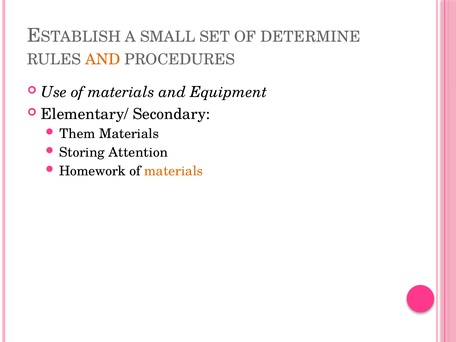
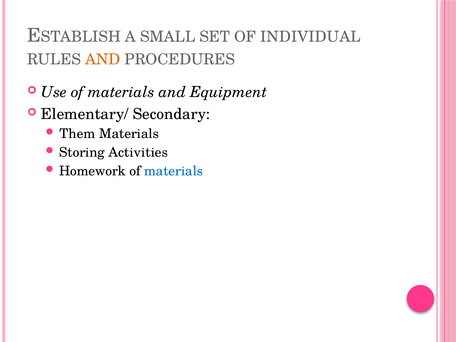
DETERMINE: DETERMINE -> INDIVIDUAL (310, 37)
Attention: Attention -> Activities (138, 153)
materials colour: orange -> blue (174, 171)
